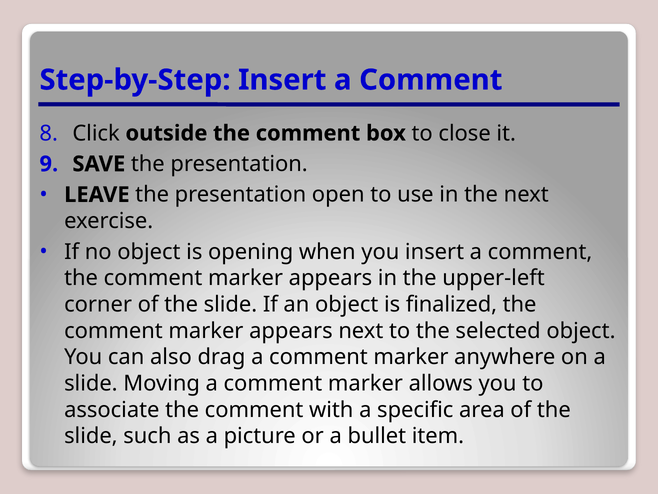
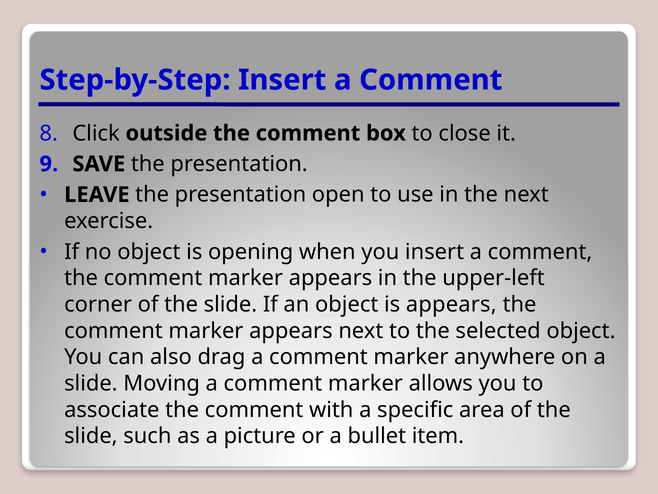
is finalized: finalized -> appears (451, 304)
